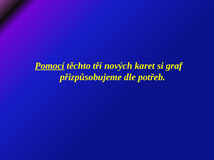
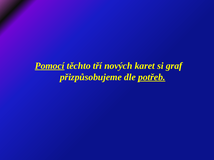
potřeb underline: none -> present (152, 77)
